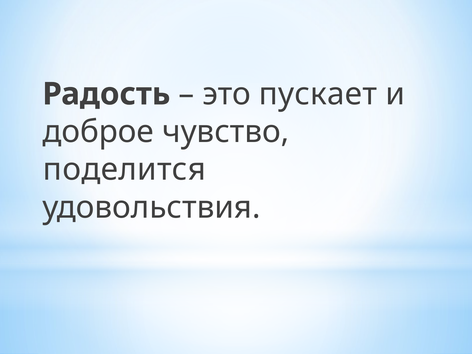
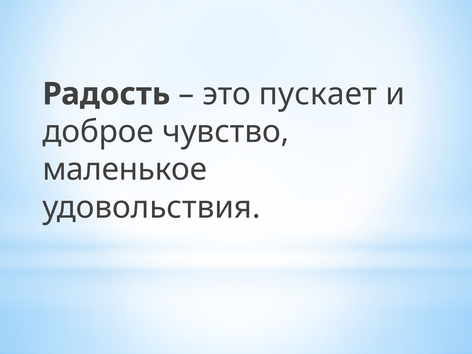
поделится: поделится -> маленькое (125, 170)
